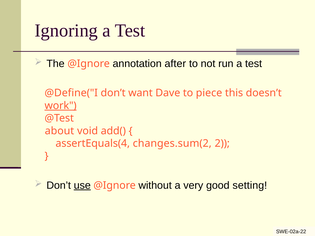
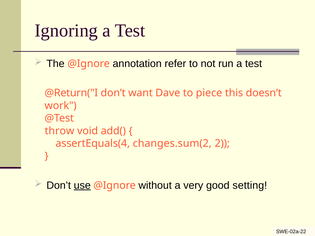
after: after -> refer (175, 64)
@Define("I: @Define("I -> @Return("I (71, 93)
work underline: present -> none (61, 106)
about: about -> throw (59, 131)
